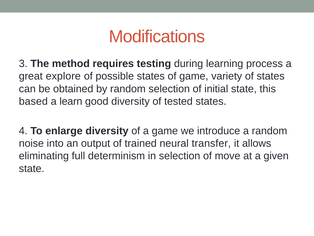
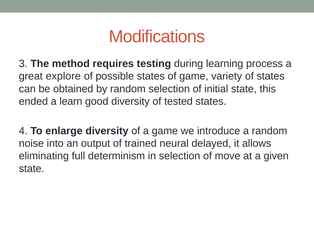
based: based -> ended (33, 101)
transfer: transfer -> delayed (211, 143)
